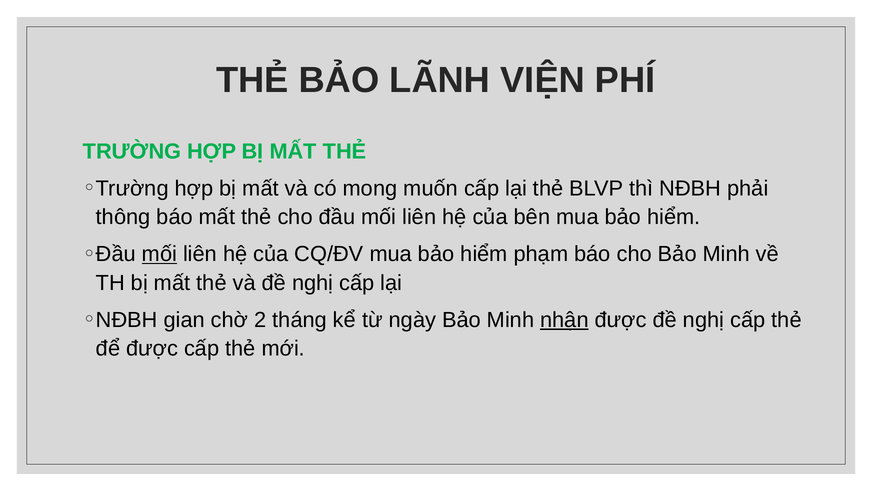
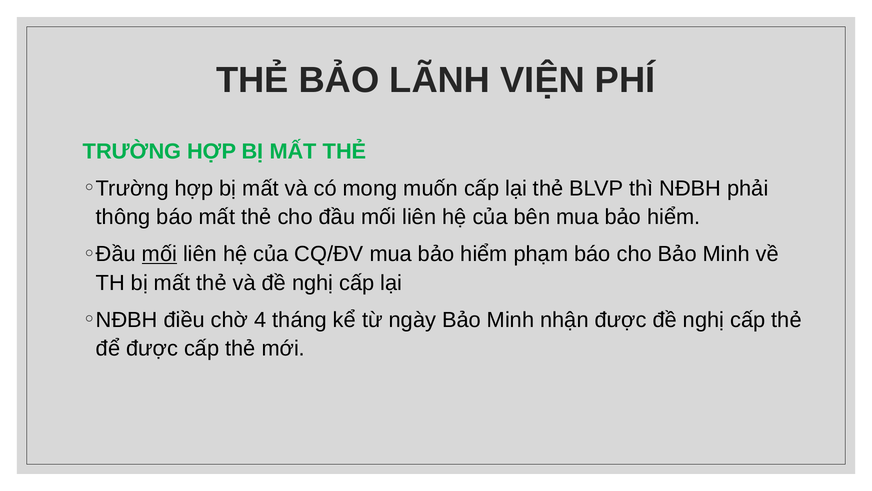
gian: gian -> điều (184, 320)
2: 2 -> 4 (260, 320)
nhận underline: present -> none (564, 320)
